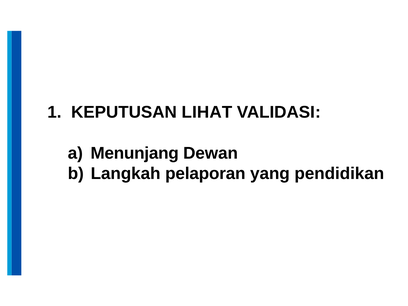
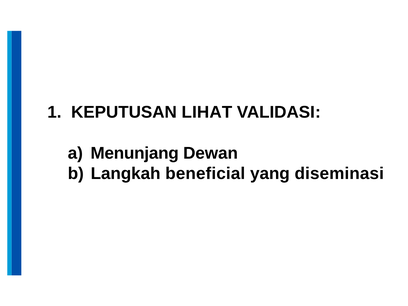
pelaporan: pelaporan -> beneficial (205, 174)
pendidikan: pendidikan -> diseminasi (339, 174)
